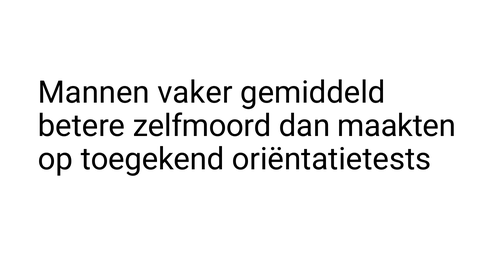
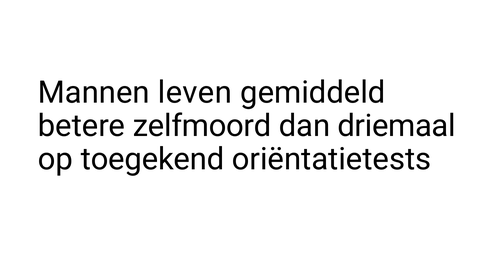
vaker: vaker -> leven (195, 93)
maakten: maakten -> driemaal (397, 126)
